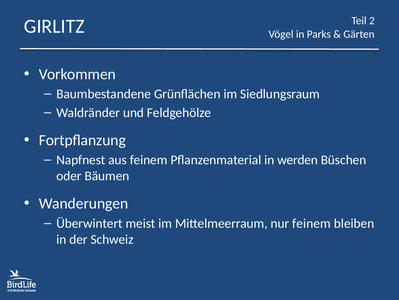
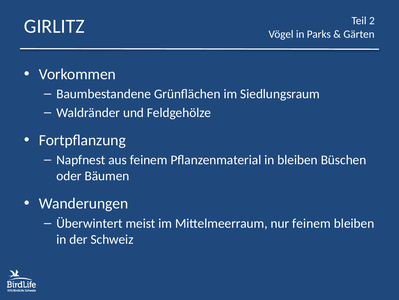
in werden: werden -> bleiben (298, 160)
